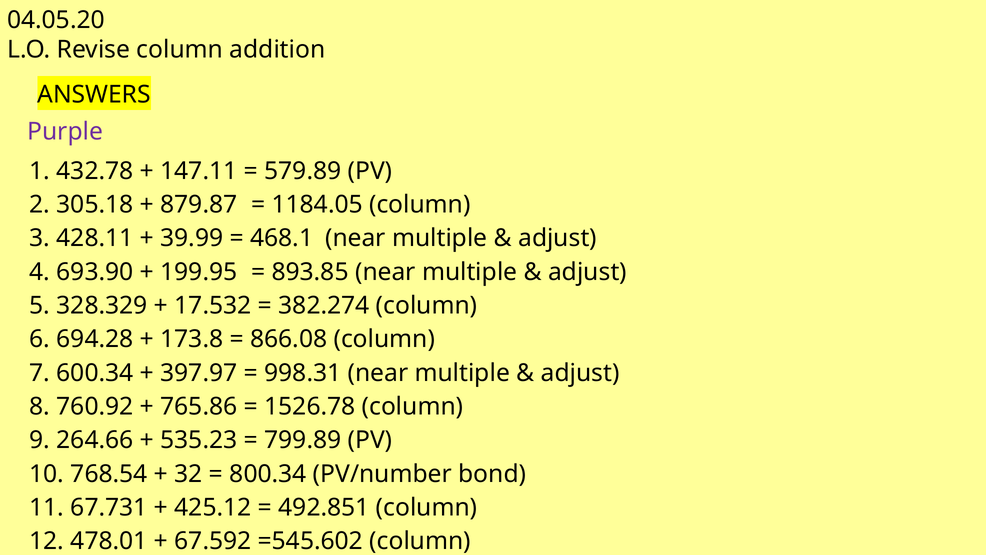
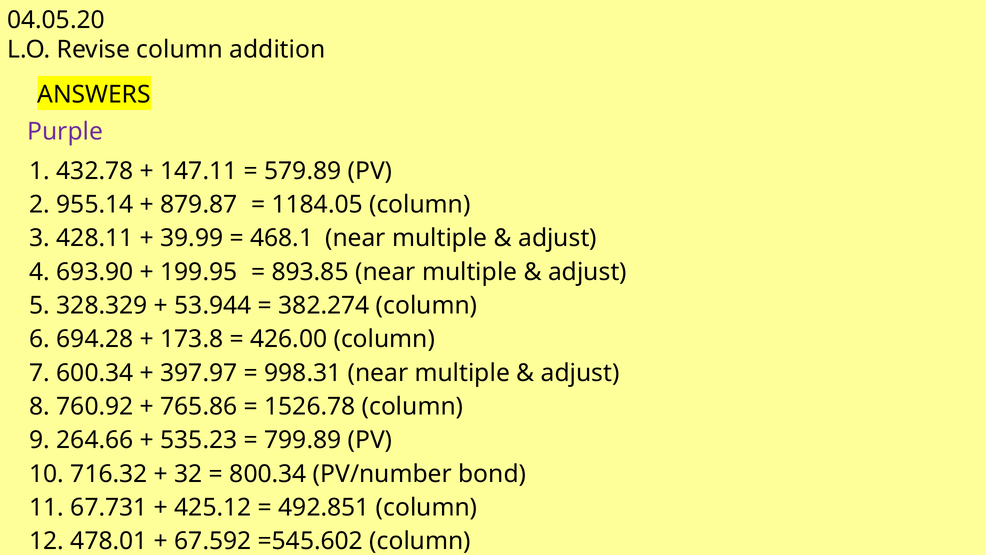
305.18: 305.18 -> 955.14 (95, 204)
17.532: 17.532 -> 53.944 (213, 305)
866.08: 866.08 -> 426.00 (289, 339)
768.54: 768.54 -> 716.32 (109, 474)
